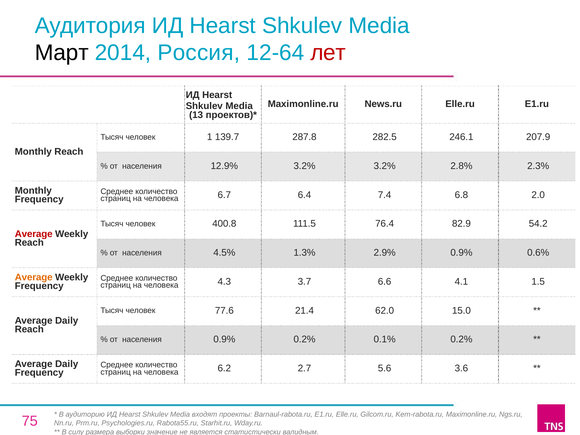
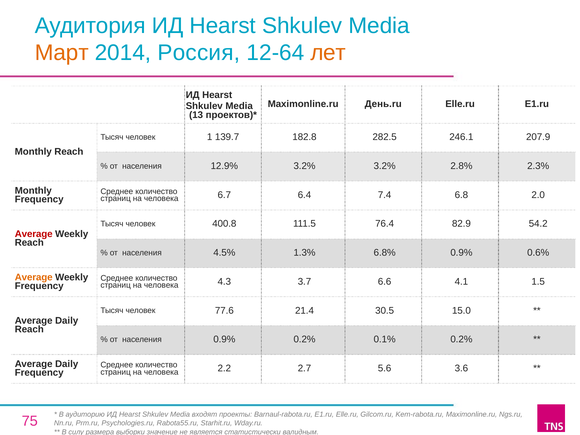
Март colour: black -> orange (62, 53)
лет colour: red -> orange (328, 53)
News.ru: News.ru -> День.ru (383, 104)
287.8: 287.8 -> 182.8 (304, 137)
2.9%: 2.9% -> 6.8% (385, 253)
62.0: 62.0 -> 30.5 (385, 311)
6.2: 6.2 -> 2.2 (224, 368)
